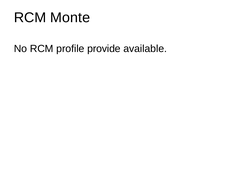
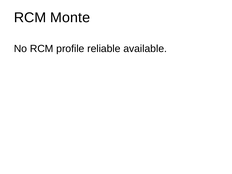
provide: provide -> reliable (104, 49)
